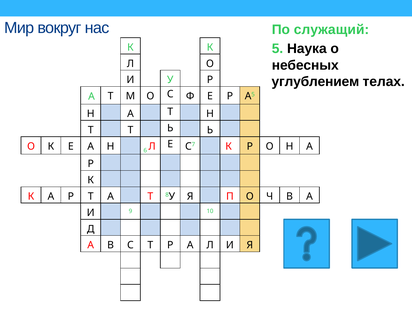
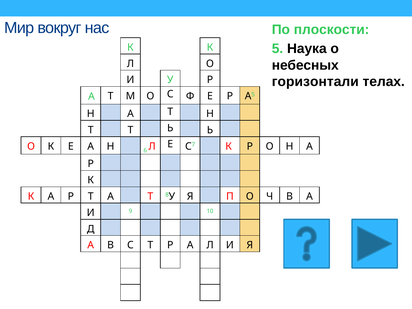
служащий: служащий -> плоскости (332, 29)
углублением: углублением -> горизонтали (315, 82)
